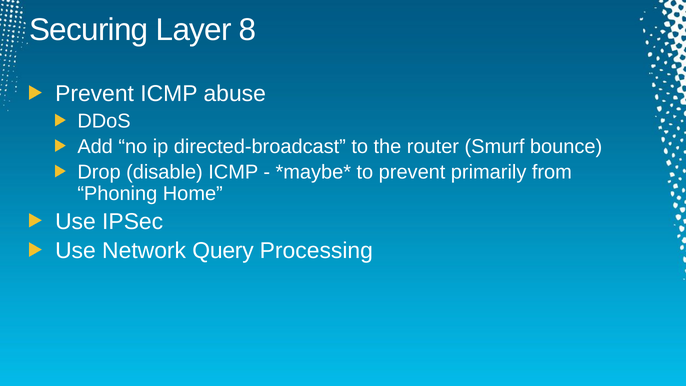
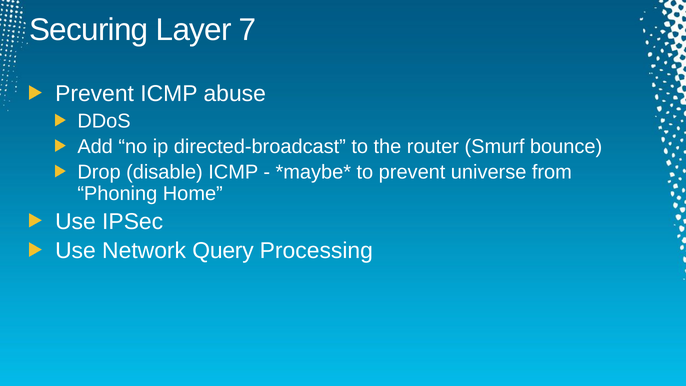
8: 8 -> 7 (248, 30)
primarily: primarily -> universe (489, 172)
